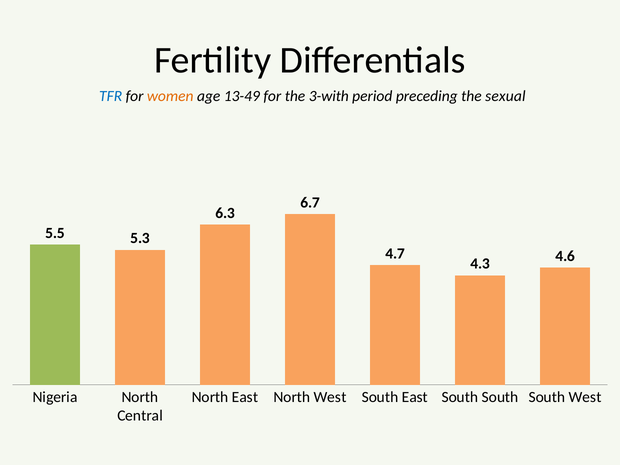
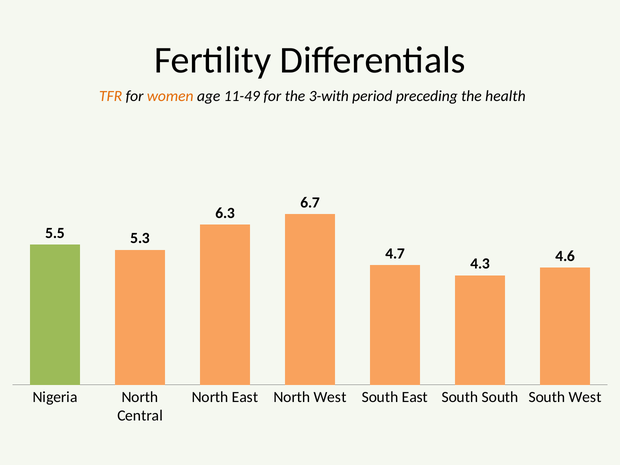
TFR colour: blue -> orange (111, 96)
13-49: 13-49 -> 11-49 (242, 96)
sexual: sexual -> health (505, 96)
